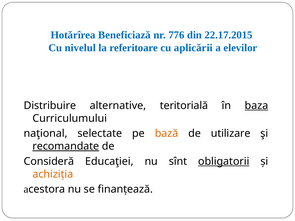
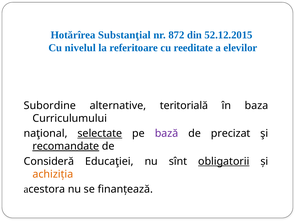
Beneficiază: Beneficiază -> Substanţial (124, 35)
776: 776 -> 872 (176, 35)
22.17.2015: 22.17.2015 -> 52.12.2015 (229, 35)
aplicării: aplicării -> reeditate (193, 48)
Distribuire: Distribuire -> Subordine (50, 106)
baza underline: present -> none (257, 106)
selectate underline: none -> present (100, 134)
bază colour: orange -> purple (167, 134)
utilizare: utilizare -> precizat (231, 134)
